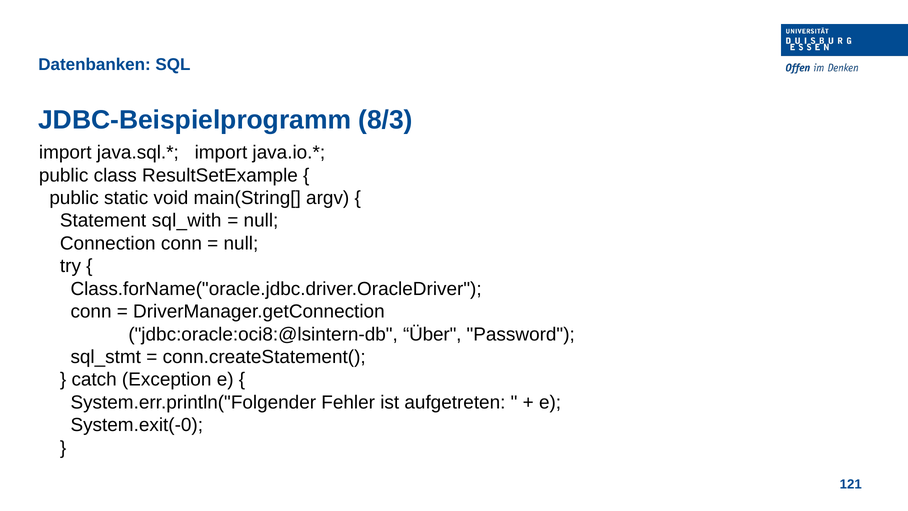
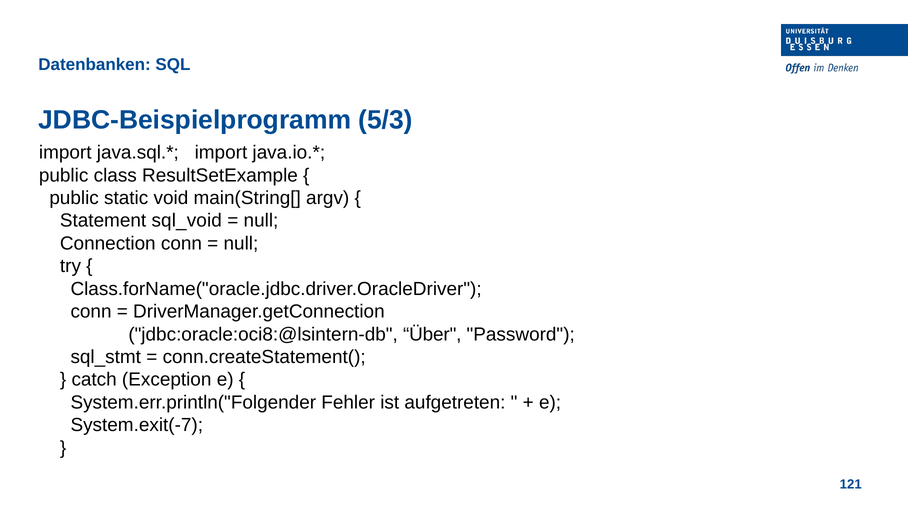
8/3: 8/3 -> 5/3 (386, 120)
sql_with: sql_with -> sql_void (187, 221)
System.exit(-0: System.exit(-0 -> System.exit(-7 (137, 425)
